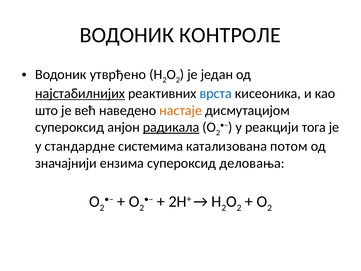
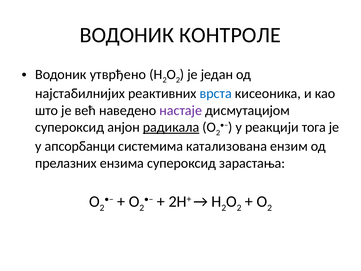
најстабилнијих underline: present -> none (80, 93)
настаје colour: orange -> purple (181, 110)
стандардне: стандардне -> апсорбанци (80, 146)
потом: потом -> ензим (289, 146)
значајнији: значајнији -> прелазних (66, 163)
деловања: деловања -> зарастања (252, 163)
